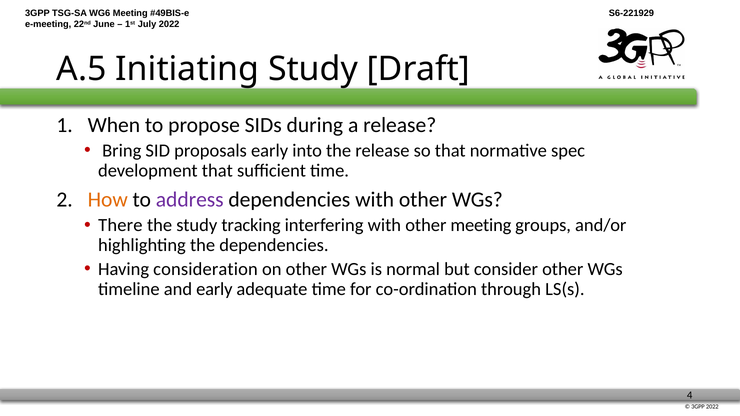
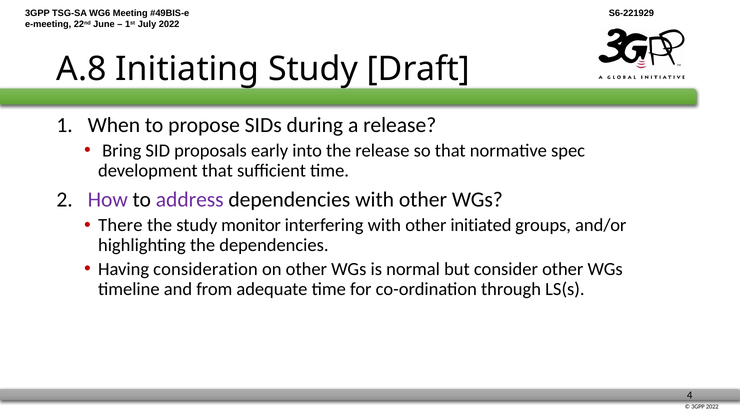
A.5: A.5 -> A.8 (81, 69)
How colour: orange -> purple (108, 200)
tracking: tracking -> monitor (251, 225)
other meeting: meeting -> initiated (481, 225)
and early: early -> from (214, 289)
